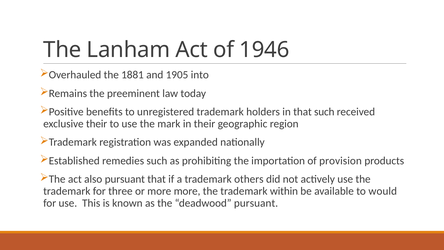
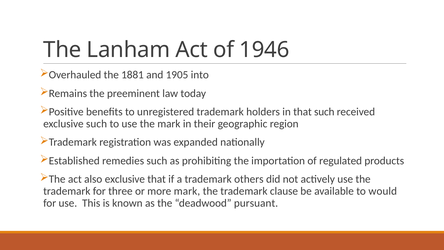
exclusive their: their -> such (97, 124)
provision: provision -> regulated (341, 161)
also pursuant: pursuant -> exclusive (125, 179)
more more: more -> mark (187, 191)
within: within -> clause (284, 191)
